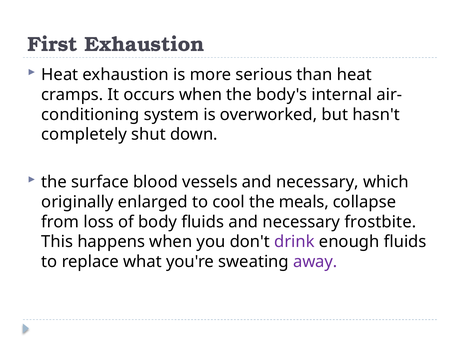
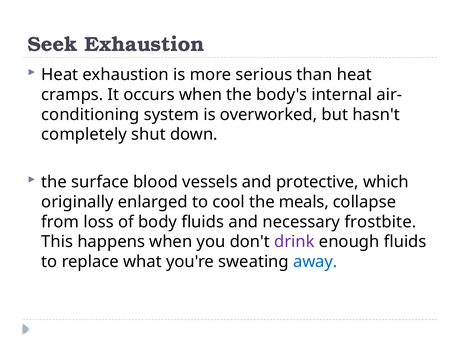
First: First -> Seek (53, 44)
vessels and necessary: necessary -> protective (317, 182)
away colour: purple -> blue (315, 262)
